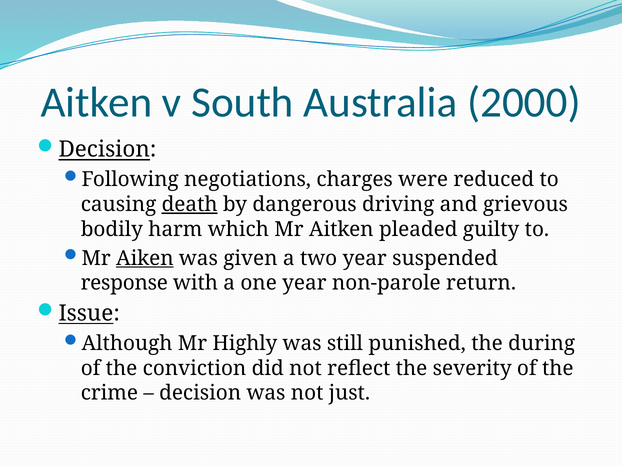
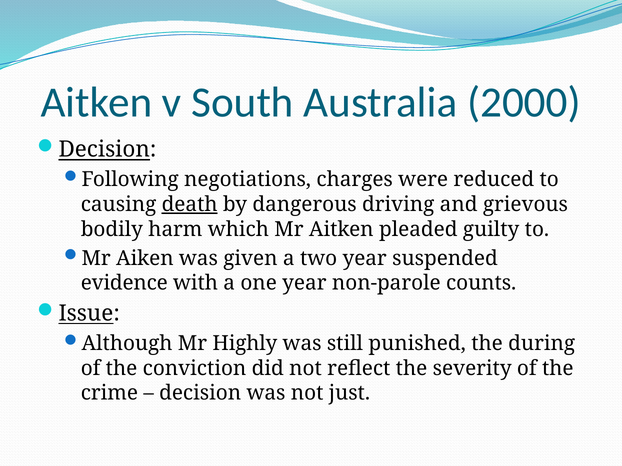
Aiken underline: present -> none (145, 258)
response: response -> evidence (124, 283)
return: return -> counts (481, 283)
